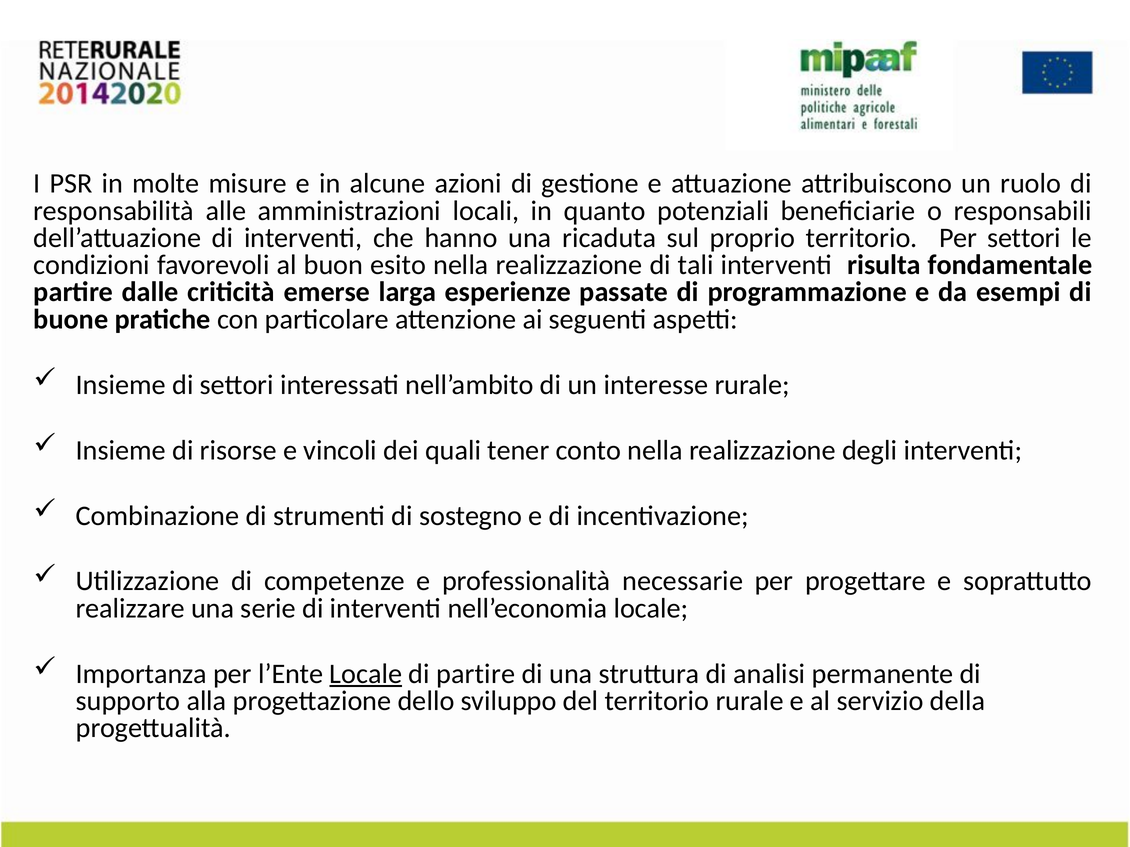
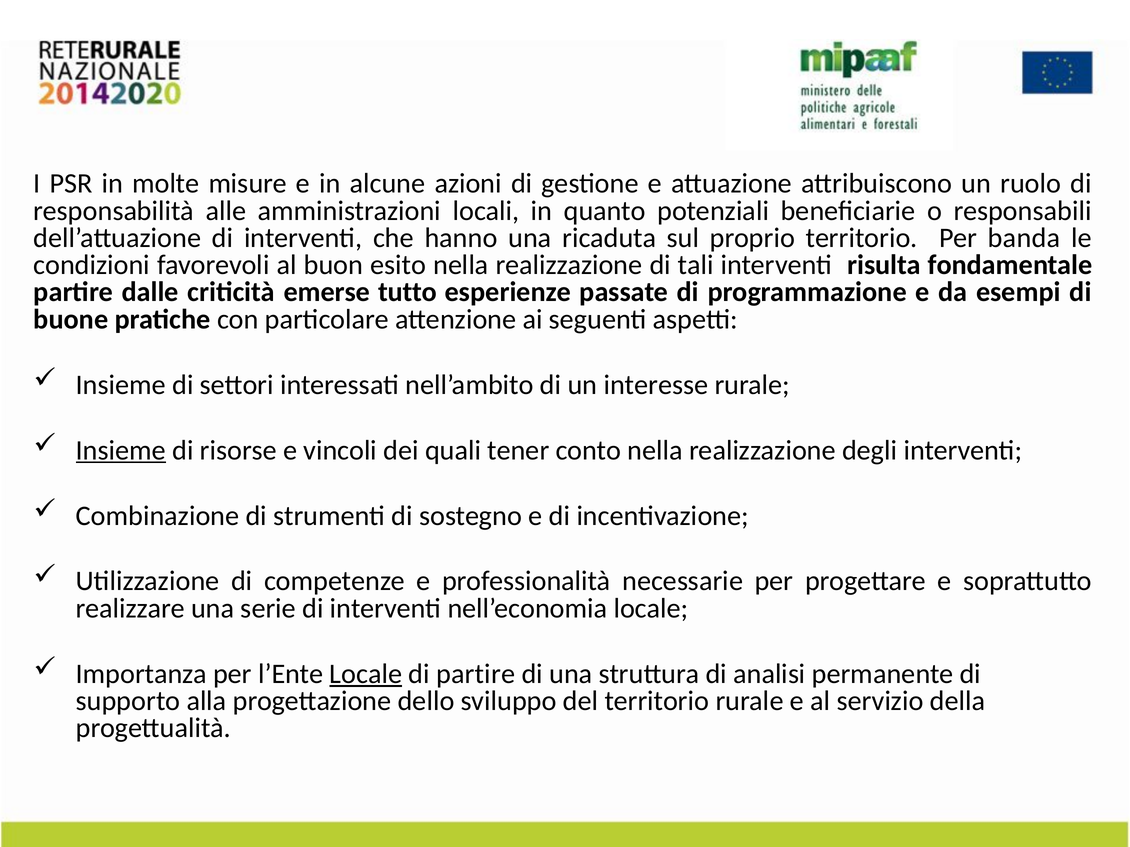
Per settori: settori -> banda (1024, 238)
larga: larga -> tutto (408, 292)
Insieme underline: none -> present (121, 450)
